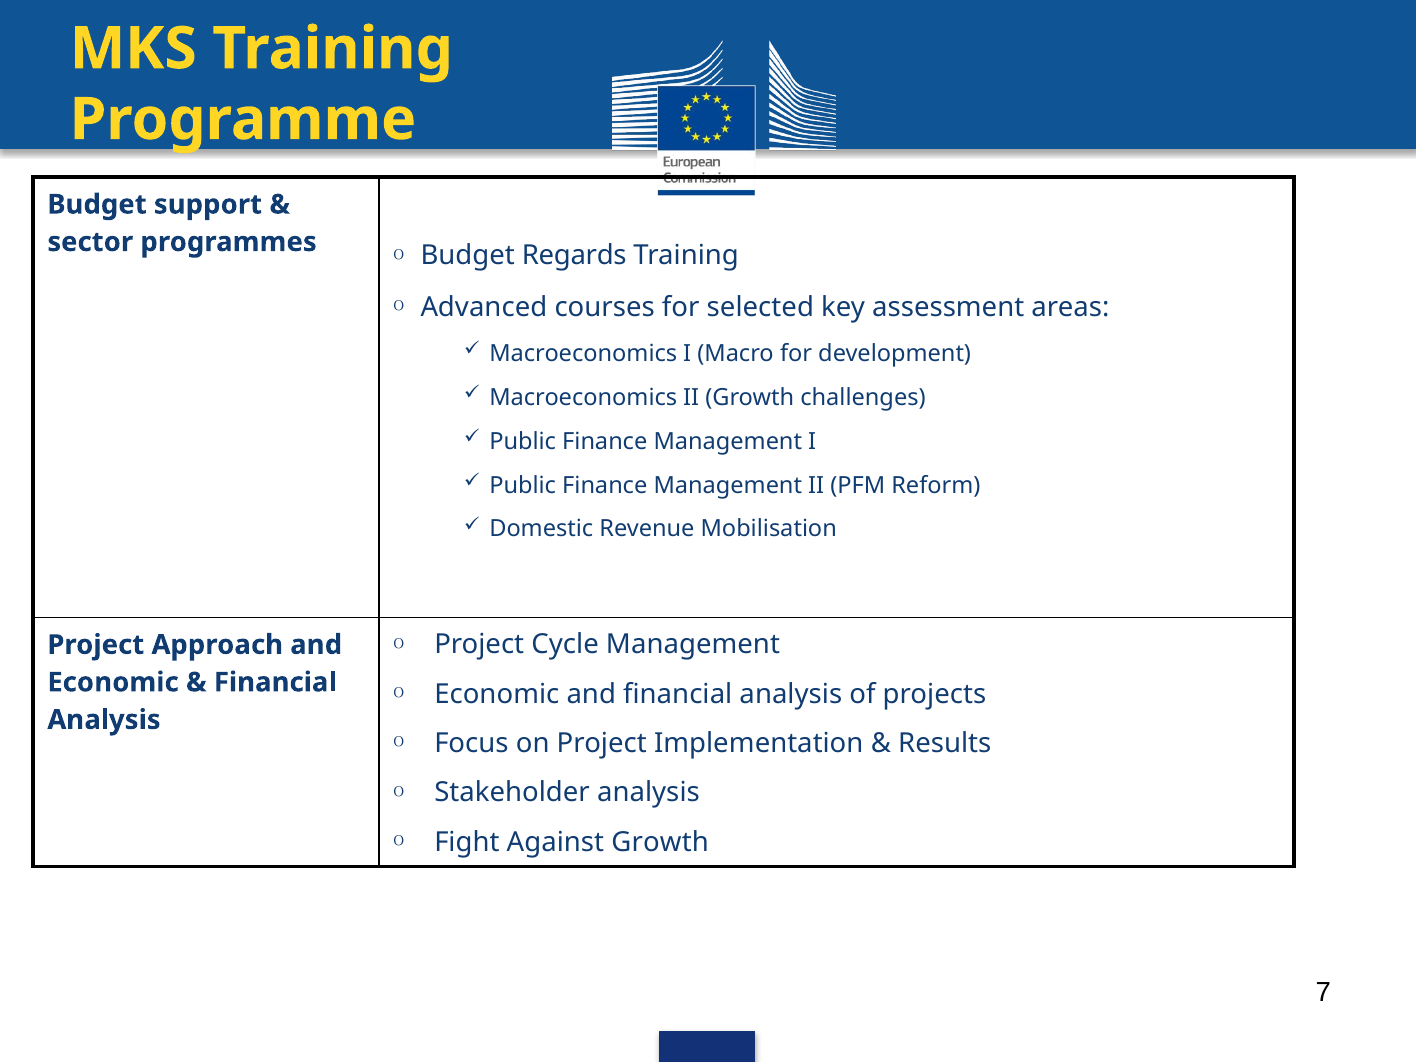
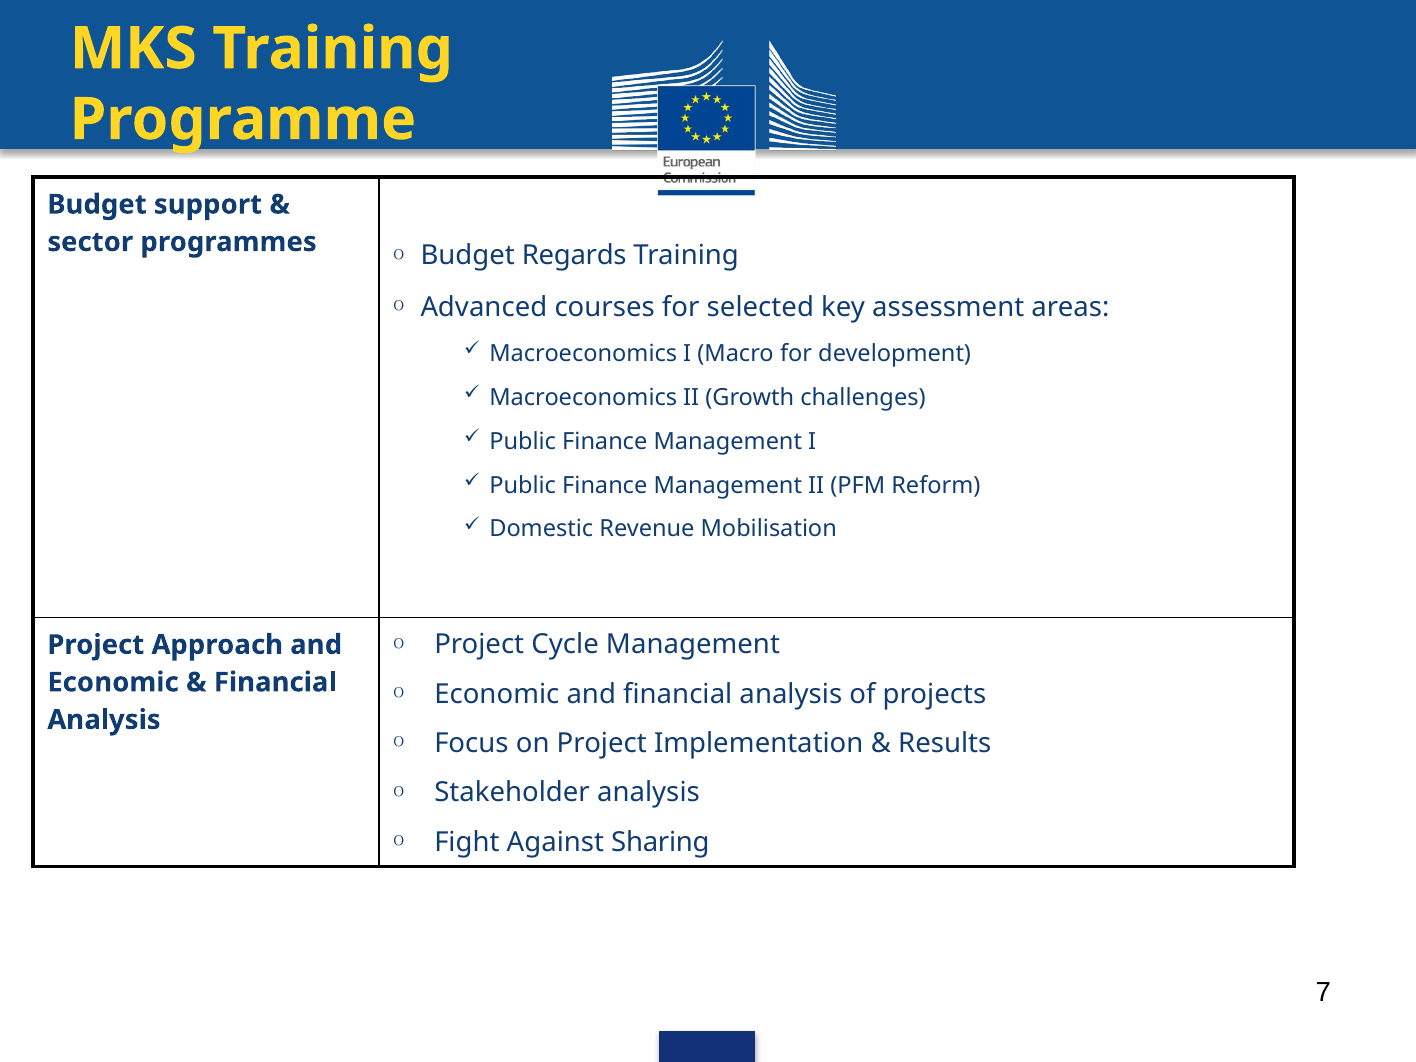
Against Growth: Growth -> Sharing (660, 842)
